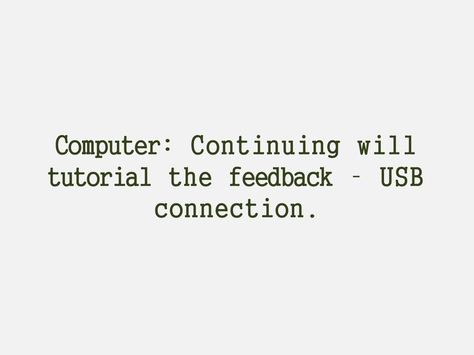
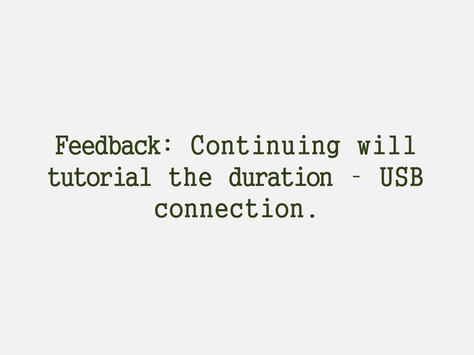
Computer: Computer -> Feedback (115, 146)
feedback: feedback -> duration (281, 178)
